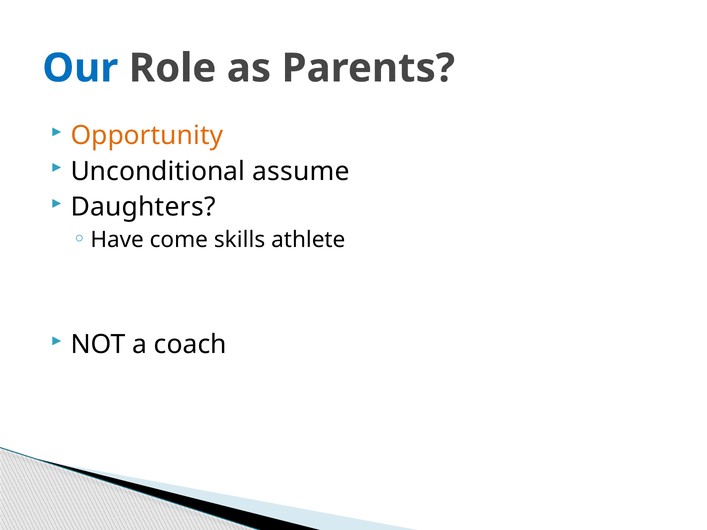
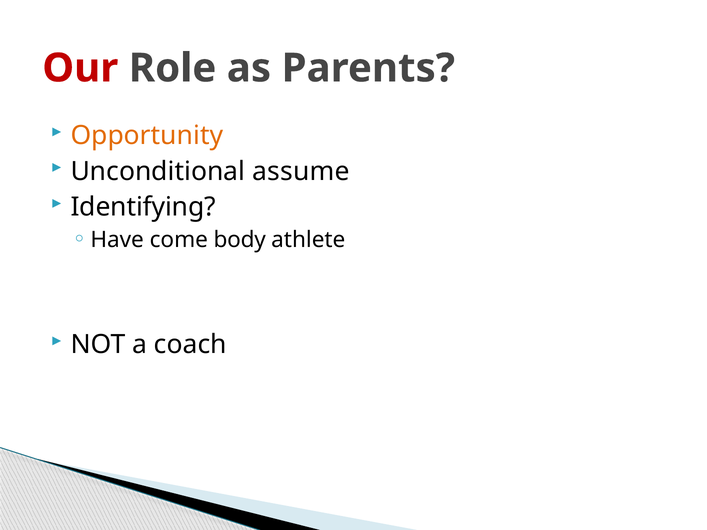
Our colour: blue -> red (80, 68)
Daughters: Daughters -> Identifying (143, 207)
skills: skills -> body (240, 240)
